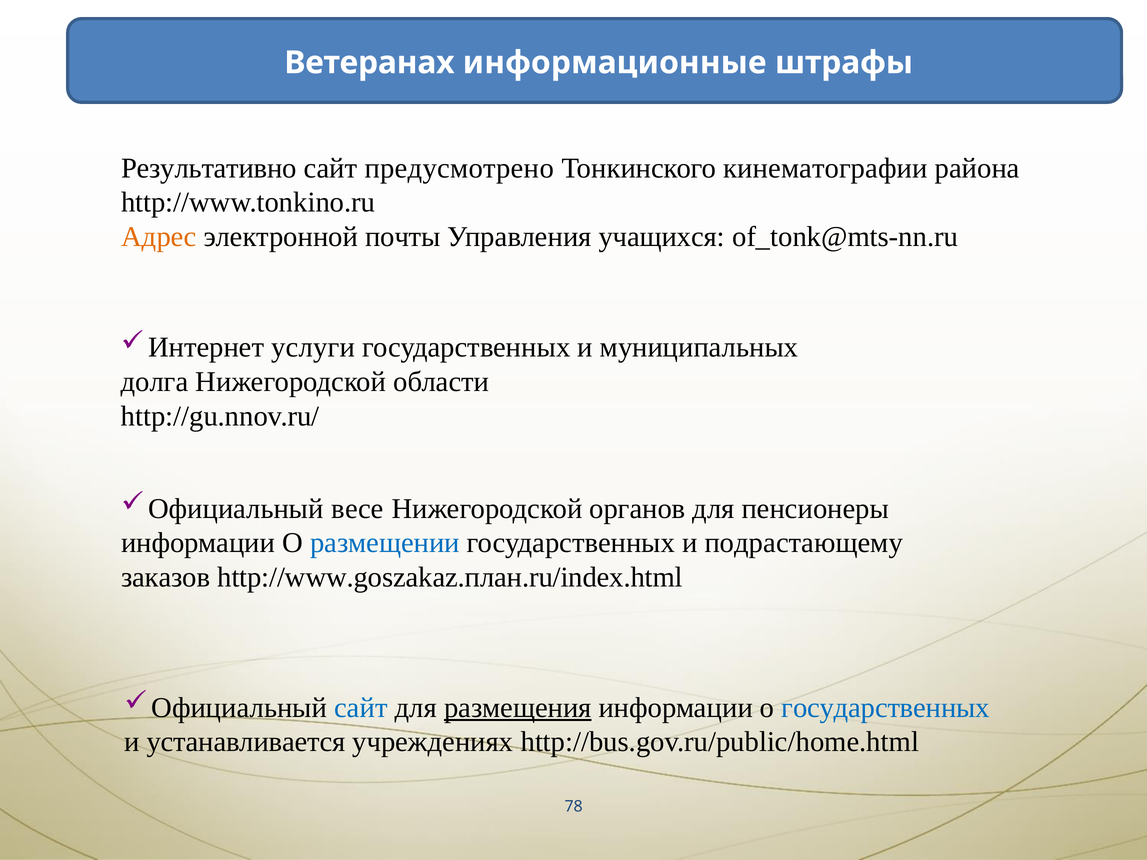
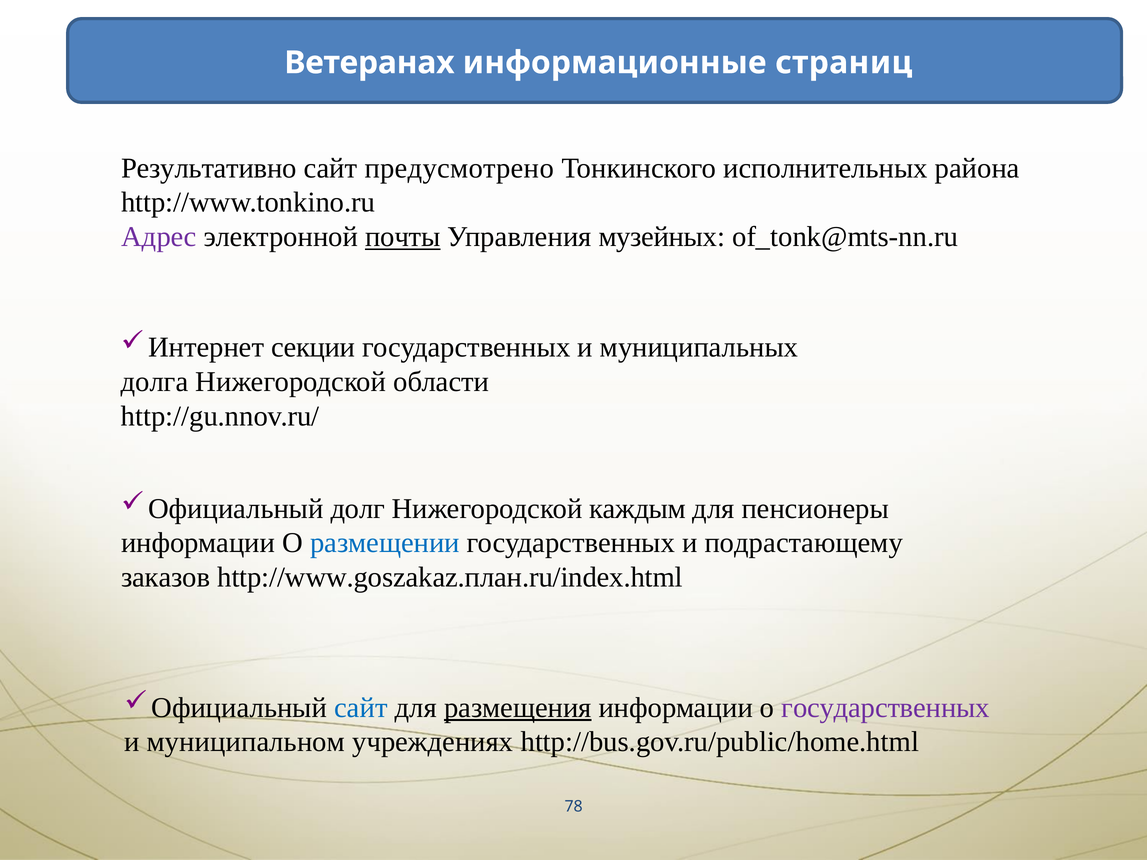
штрафы: штрафы -> страниц (844, 63)
кинематографии: кинематографии -> исполнительных (826, 168)
Адрес colour: orange -> purple (159, 237)
почты underline: none -> present (403, 237)
учащихся: учащихся -> музейных (662, 237)
услуги: услуги -> секции (313, 347)
весе: весе -> долг (358, 509)
органов: органов -> каждым (637, 509)
государственных colour: blue -> purple (886, 708)
устанавливается: устанавливается -> муниципальном (246, 742)
